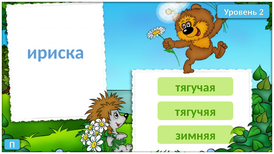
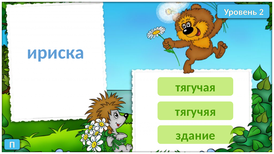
зимняя: зимняя -> здание (195, 136)
